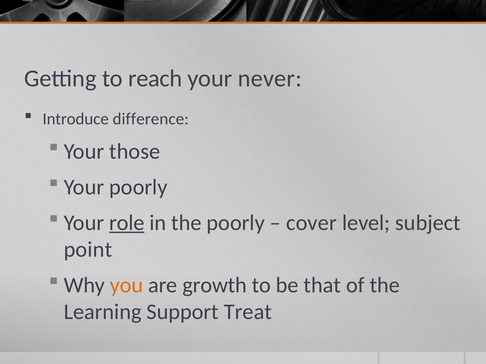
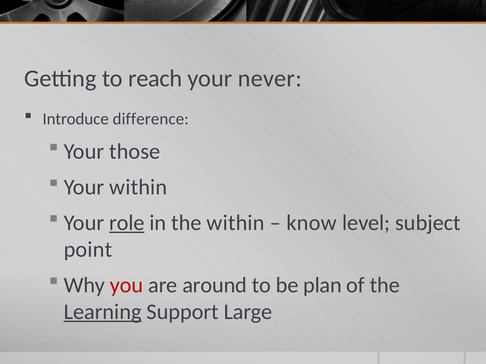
Your poorly: poorly -> within (138, 187)
the poorly: poorly -> within (236, 223)
cover: cover -> know (312, 223)
you colour: orange -> red (127, 285)
growth: growth -> around (215, 285)
that: that -> plan (322, 285)
Learning underline: none -> present (103, 312)
Treat: Treat -> Large (248, 312)
